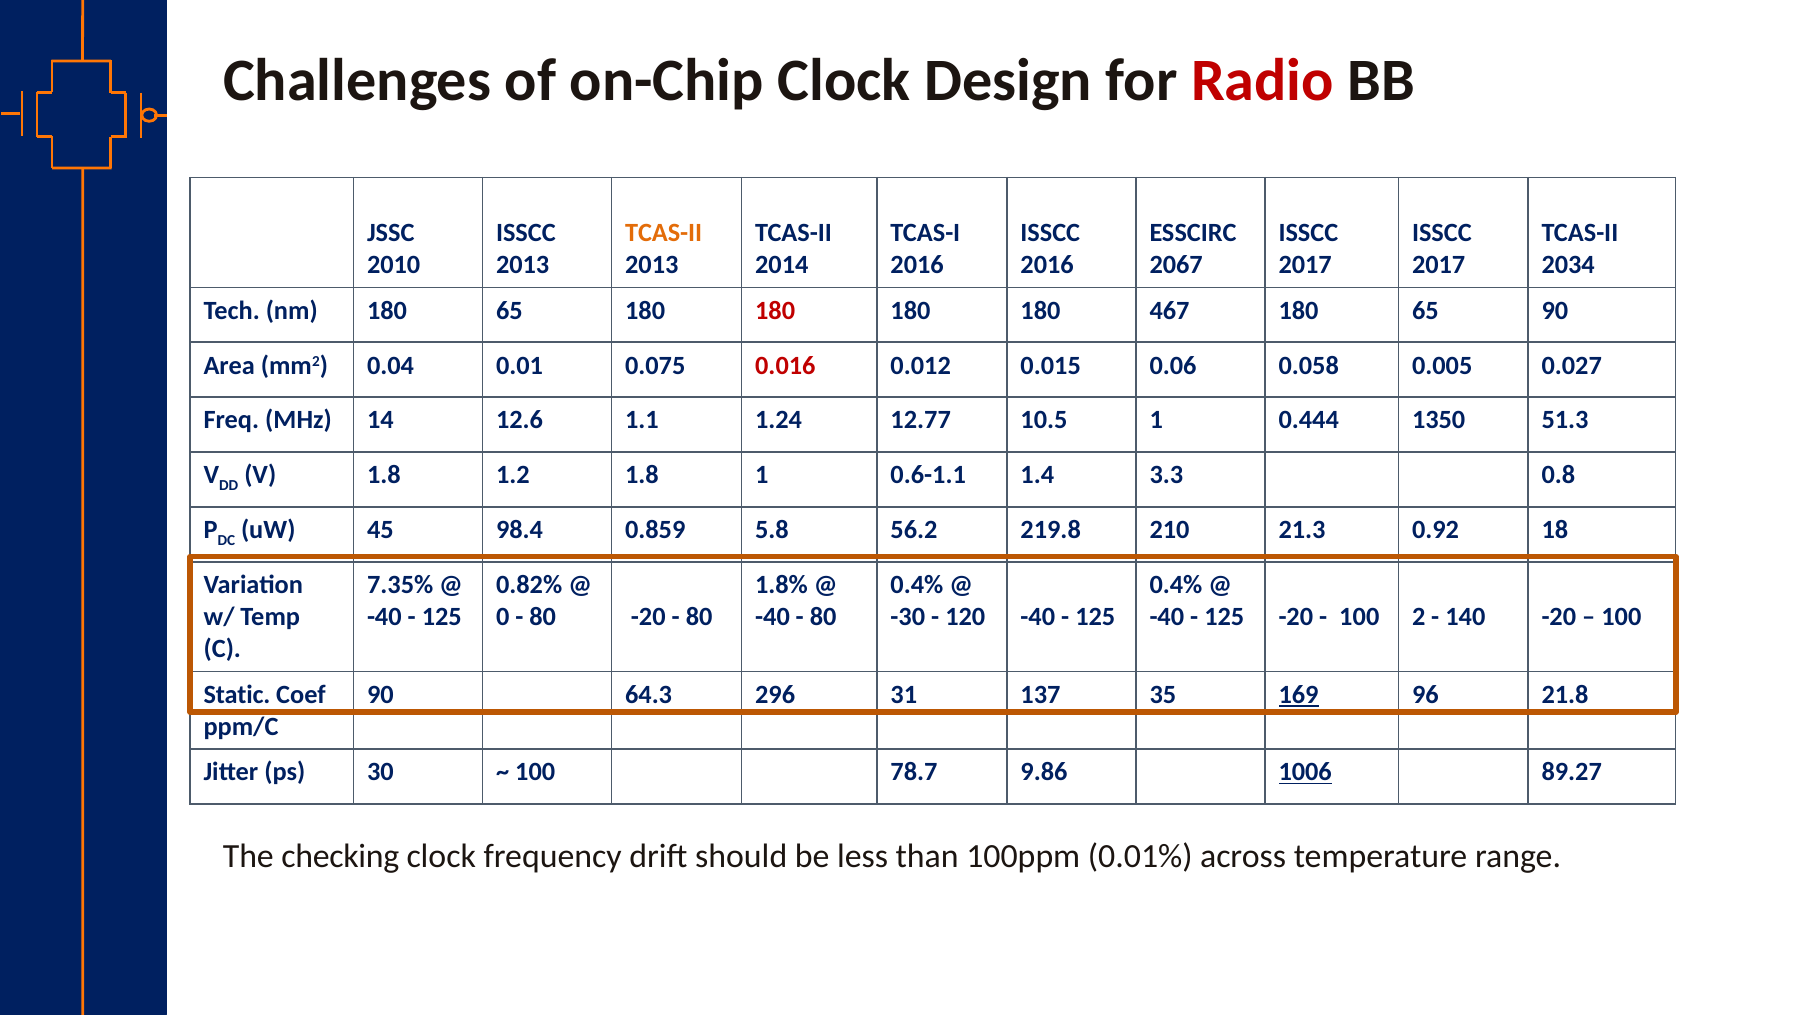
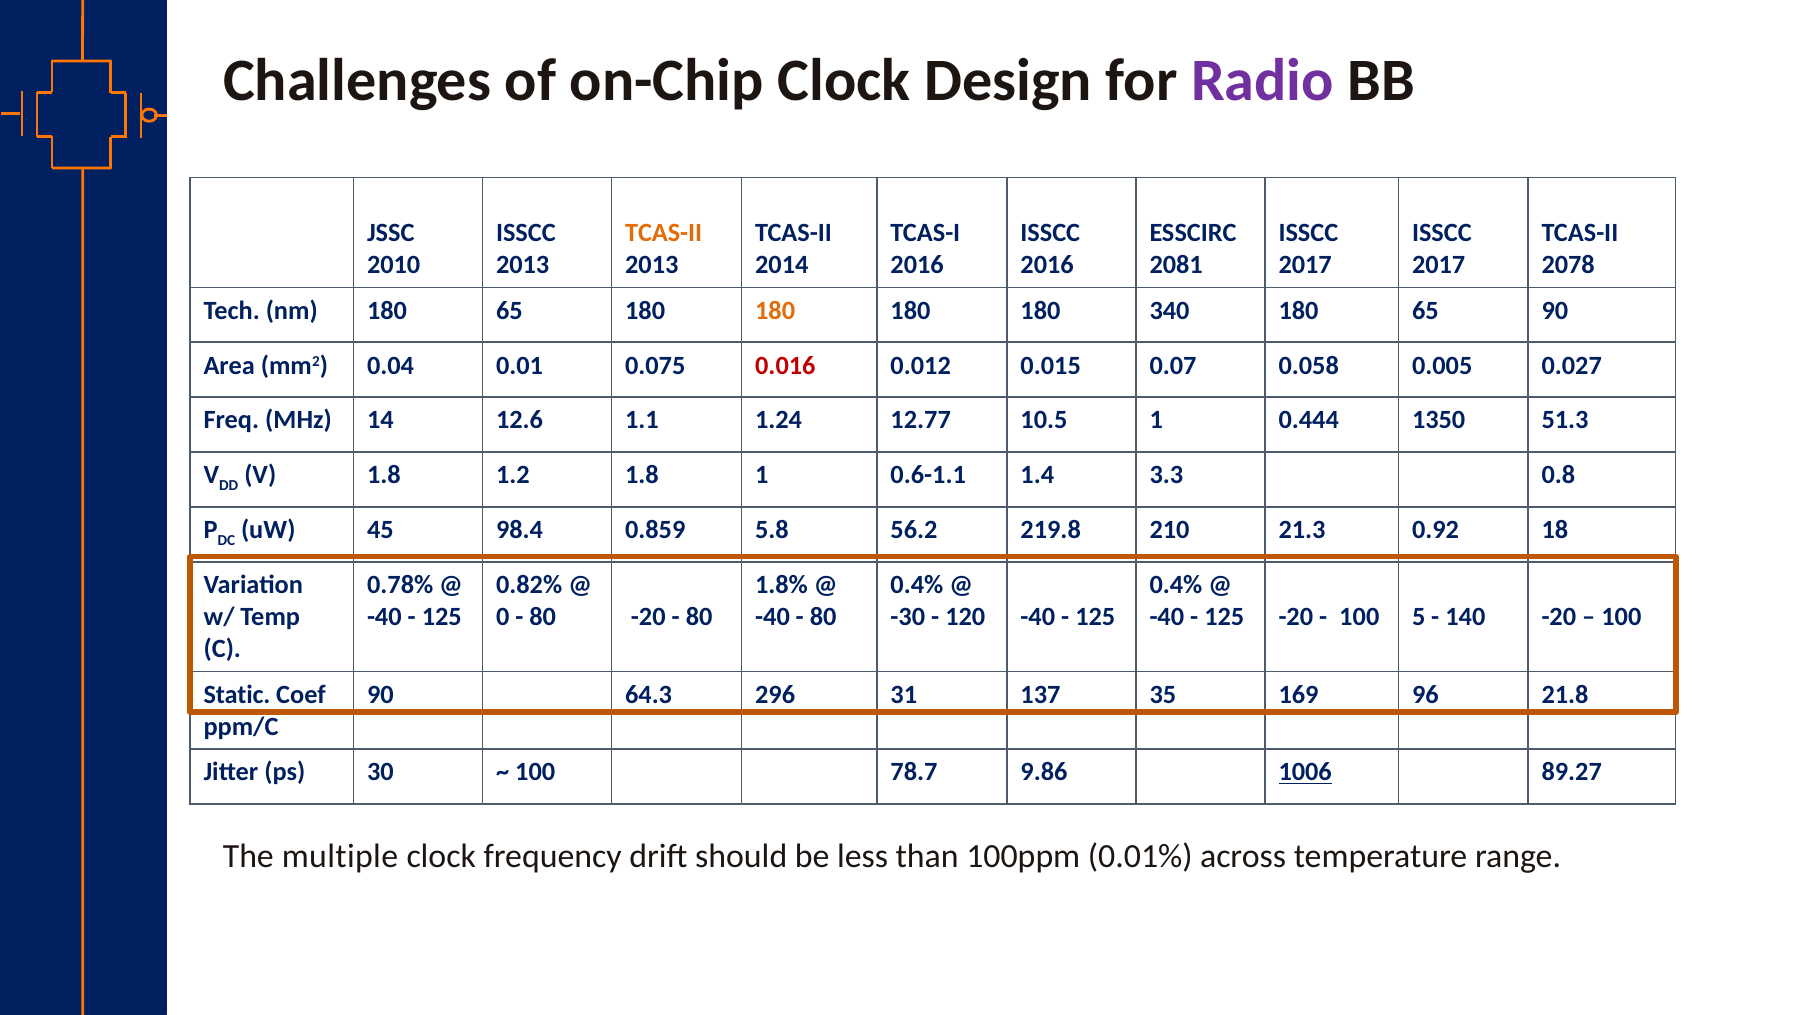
Radio colour: red -> purple (1263, 81)
2067: 2067 -> 2081 (1176, 265)
2034: 2034 -> 2078 (1568, 265)
180 colour: red -> orange (775, 311)
467: 467 -> 340 (1169, 311)
0.06: 0.06 -> 0.07 (1173, 365)
7.35%: 7.35% -> 0.78% (400, 585)
2: 2 -> 5 (1419, 617)
169 underline: present -> none (1299, 695)
checking: checking -> multiple (340, 857)
